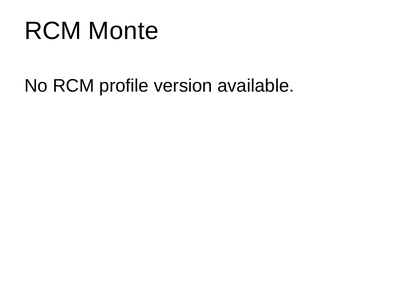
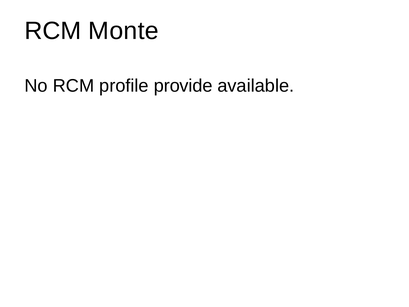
version: version -> provide (183, 86)
